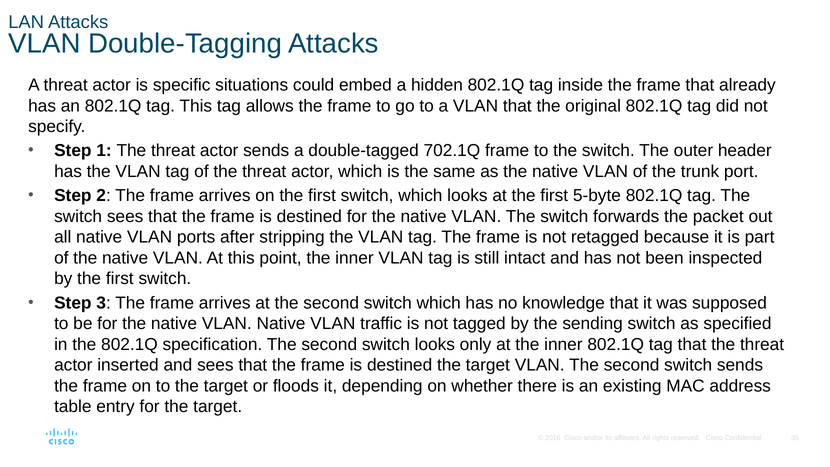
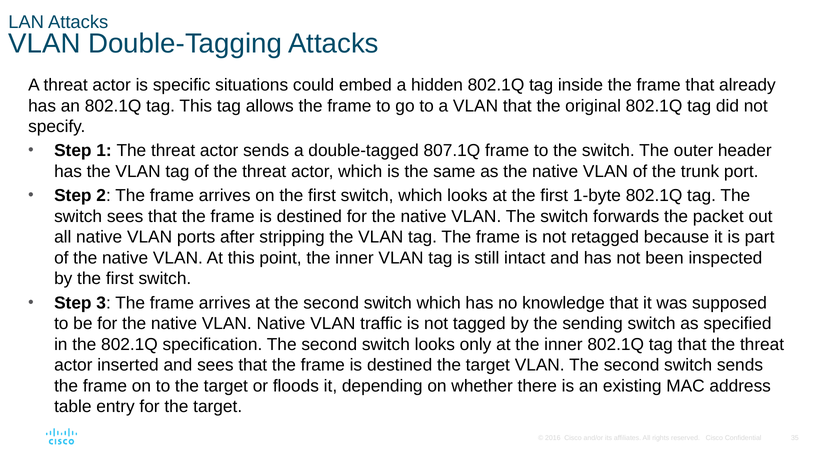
702.1Q: 702.1Q -> 807.1Q (452, 151)
5-byte: 5-byte -> 1-byte (597, 196)
